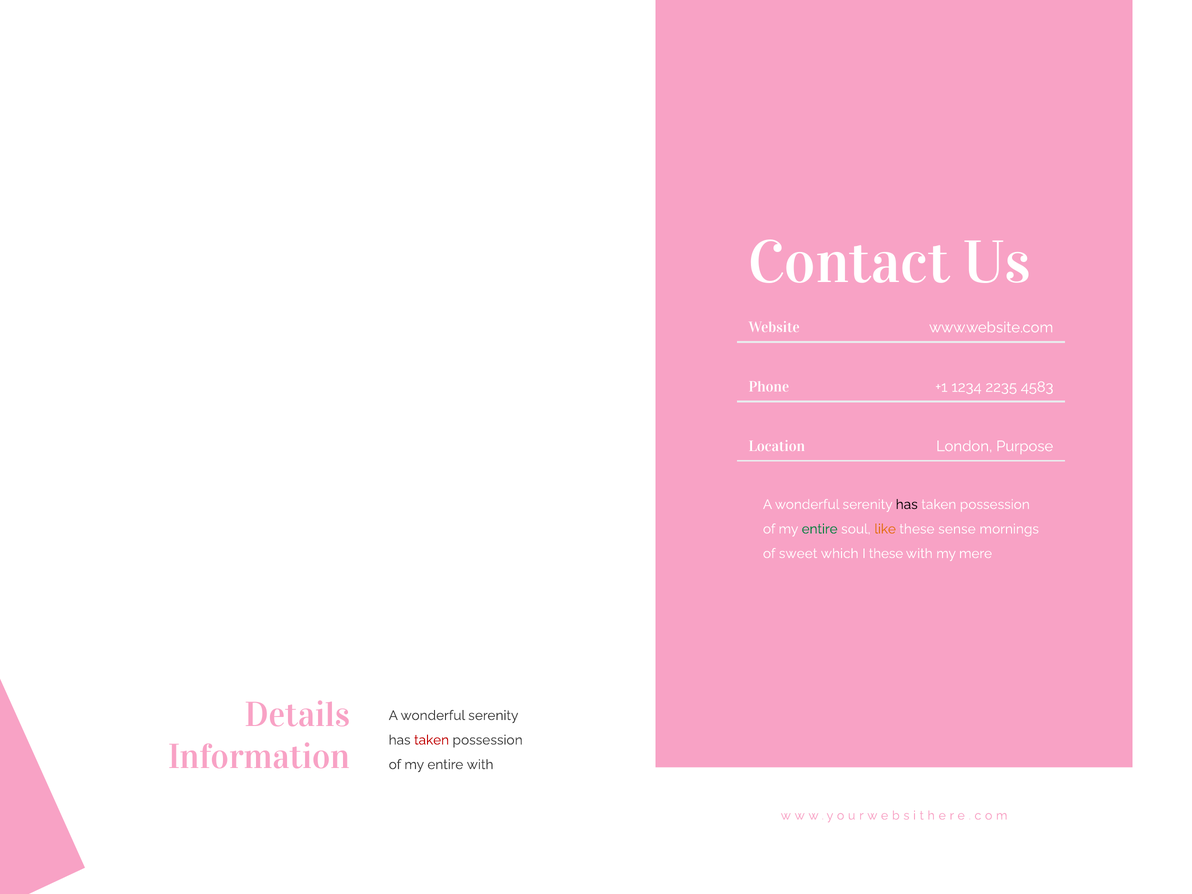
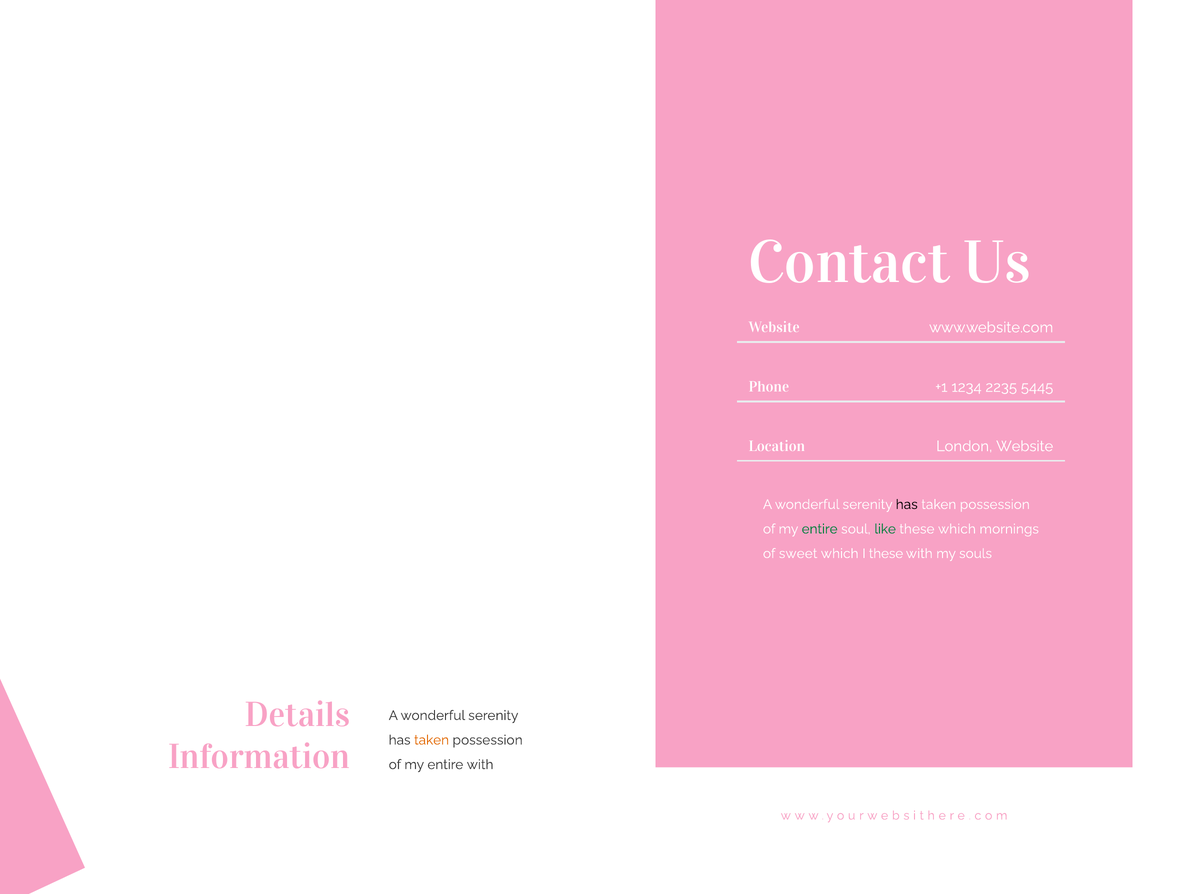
4583: 4583 -> 5445 (1037, 387)
London Purpose: Purpose -> Website (1025, 446)
like colour: orange -> green (885, 529)
these sense: sense -> which (957, 529)
mere: mere -> souls (976, 554)
taken colour: red -> orange (432, 740)
